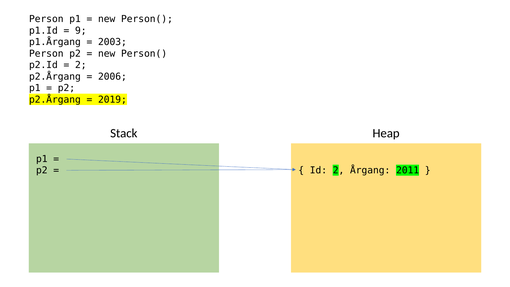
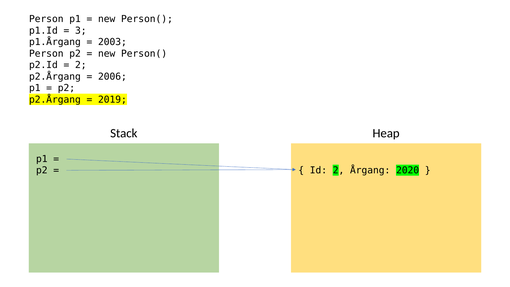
9: 9 -> 3 (81, 31)
2011: 2011 -> 2020 (408, 170)
